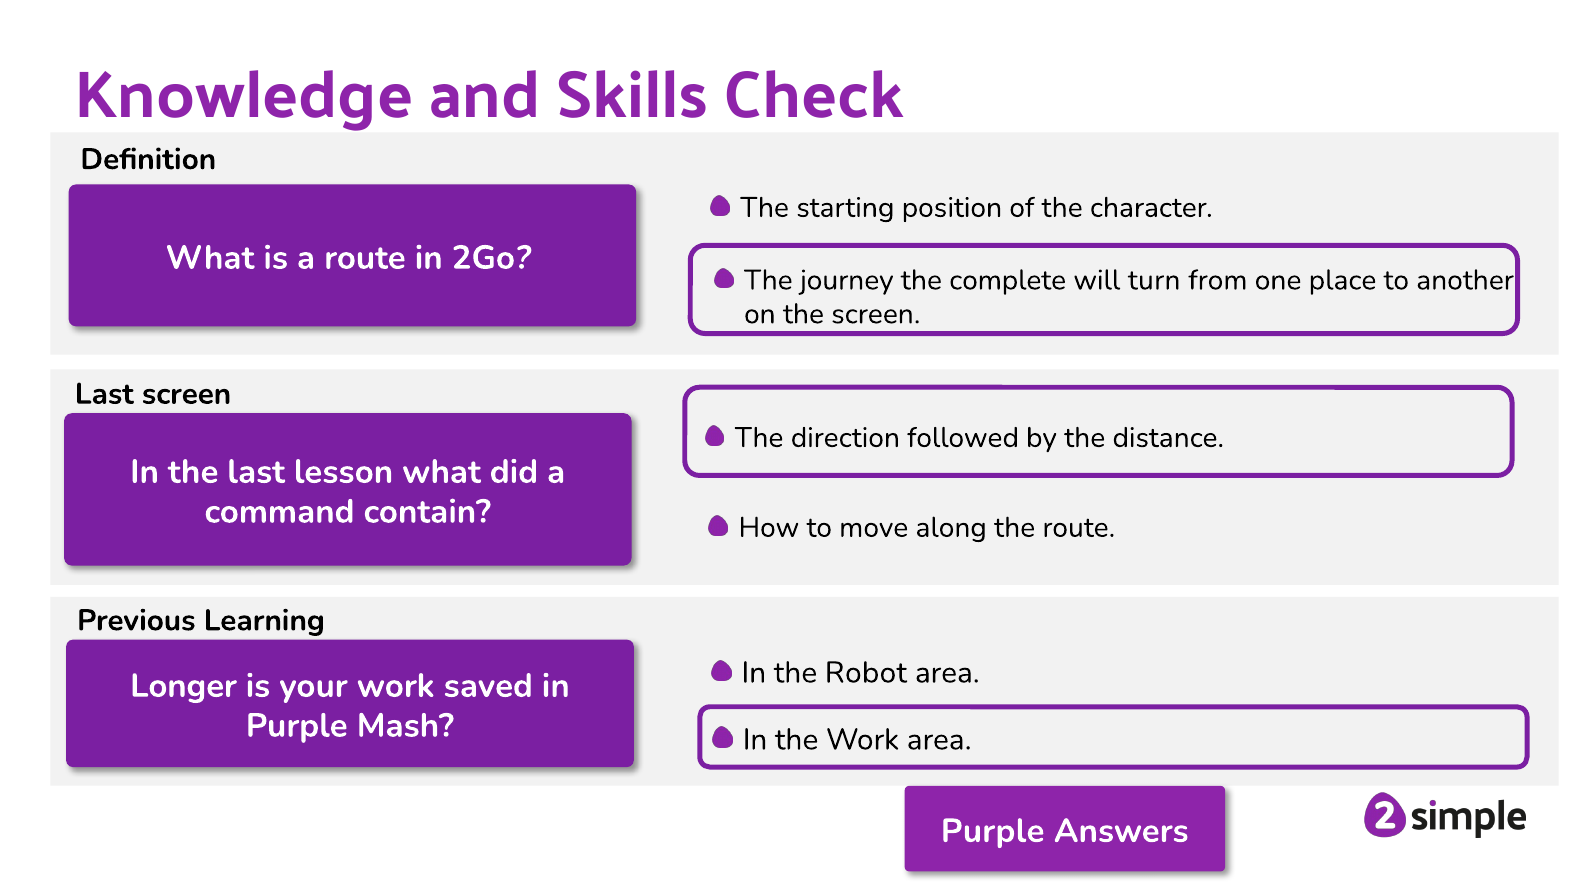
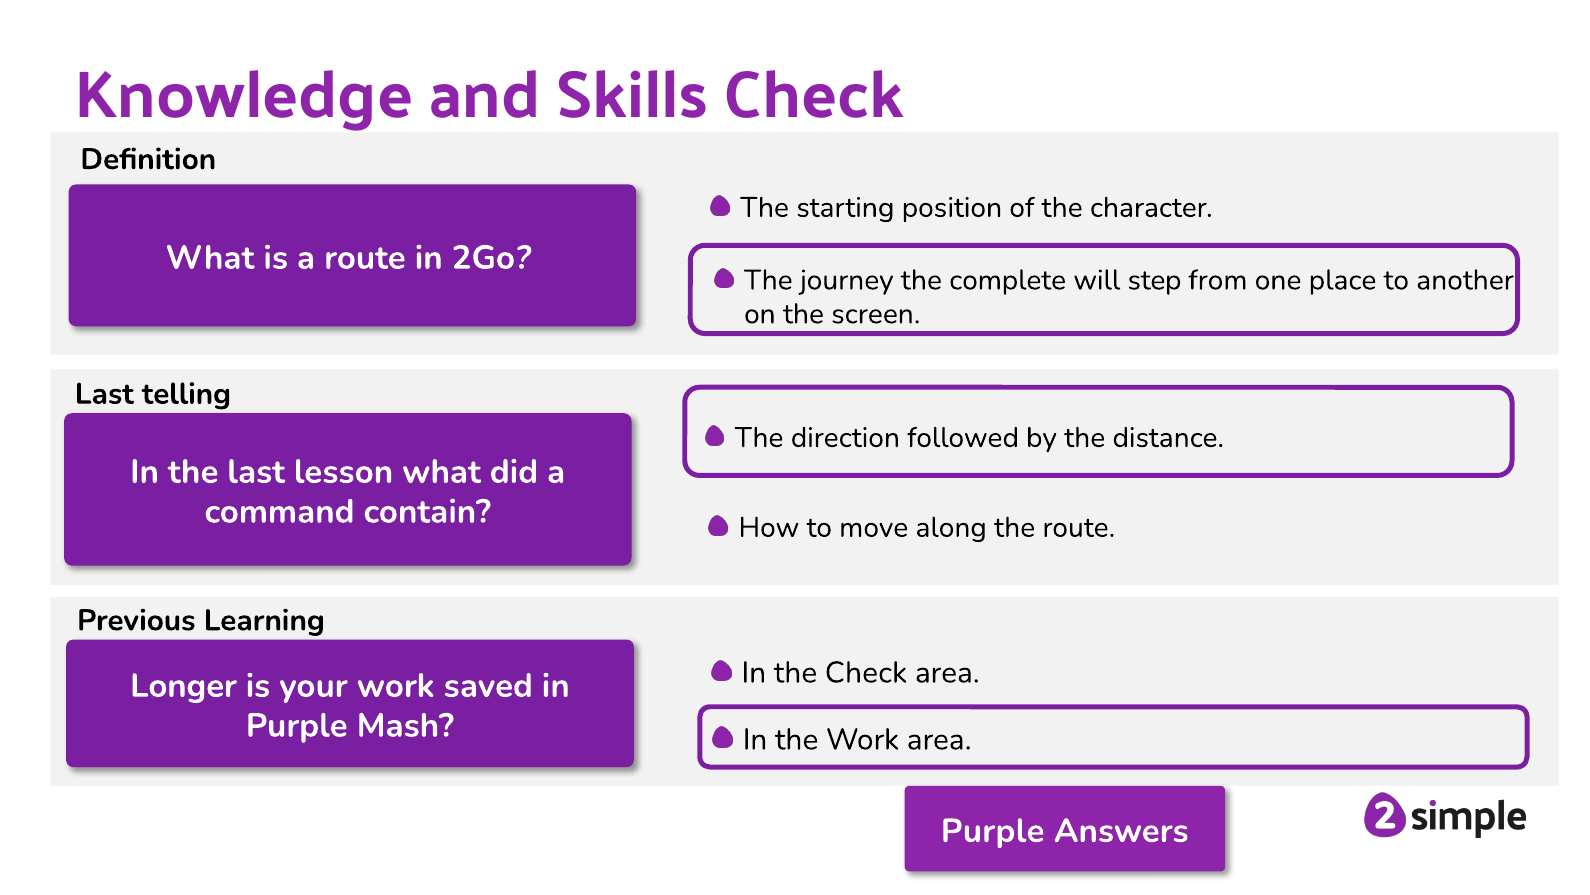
turn: turn -> step (1154, 280)
Last screen: screen -> telling (186, 394)
the Robot: Robot -> Check (866, 672)
